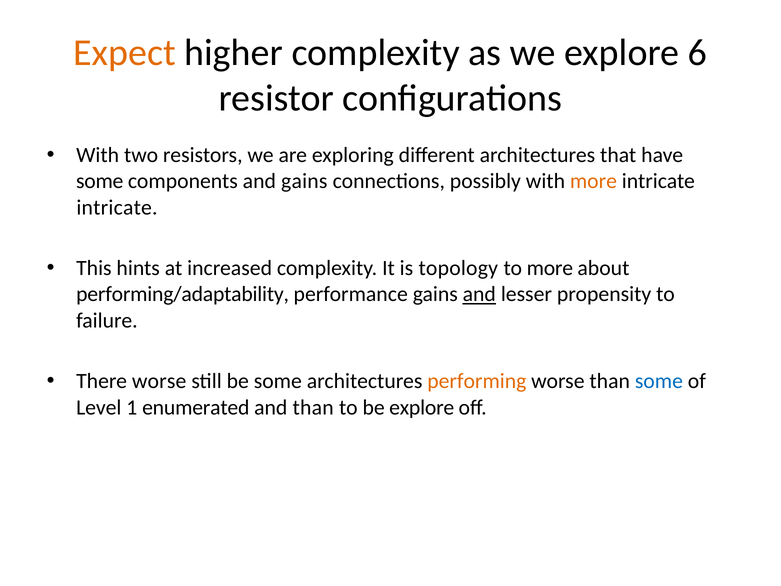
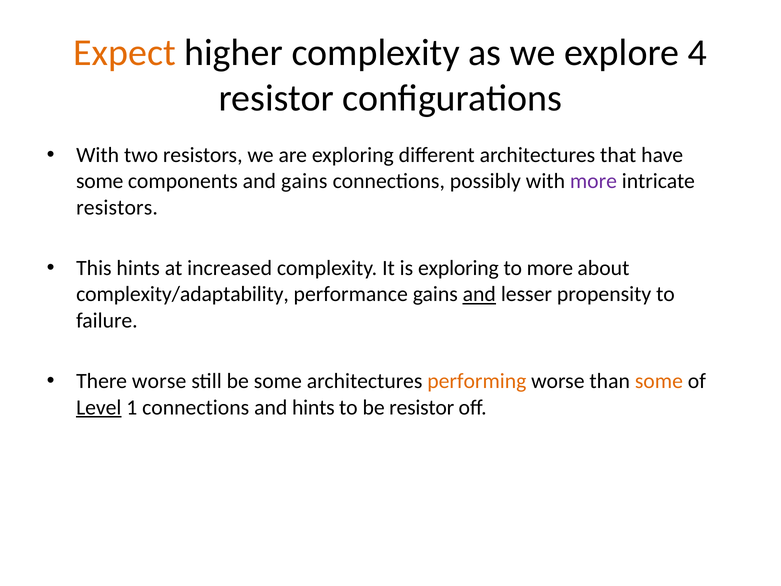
6: 6 -> 4 (698, 53)
more colour: orange -> purple (593, 181)
intricate: intricate -> resistors (117, 207)
is topology: topology -> exploring (458, 268)
performing/adaptability: performing/adaptability -> complexity/adaptability (182, 294)
some colour: blue -> orange (659, 381)
Level underline: none -> present (99, 407)
1 enumerated: enumerated -> connections (196, 407)
and than: than -> hints (313, 407)
be explore: explore -> resistor (422, 407)
